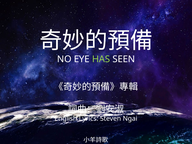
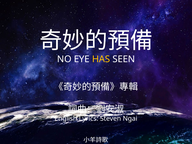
HAS colour: light green -> yellow (101, 59)
